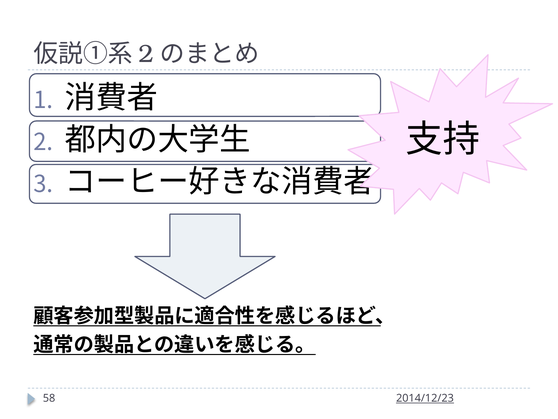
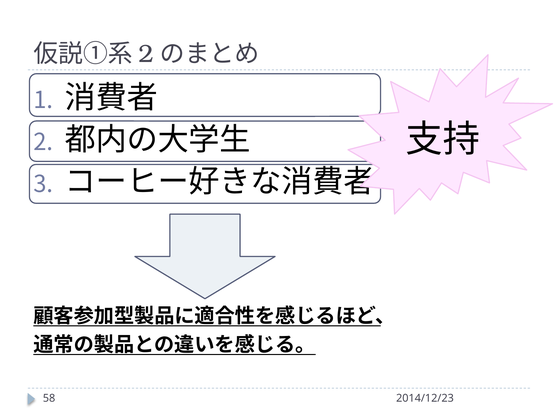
2014/12/23 underline: present -> none (425, 398)
